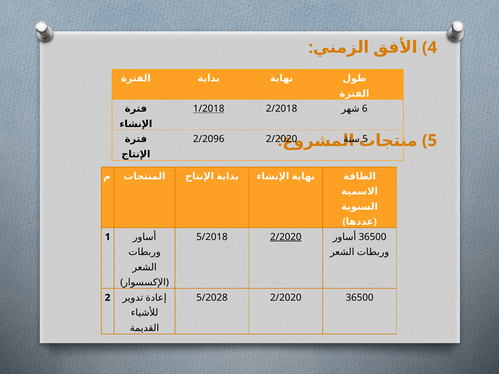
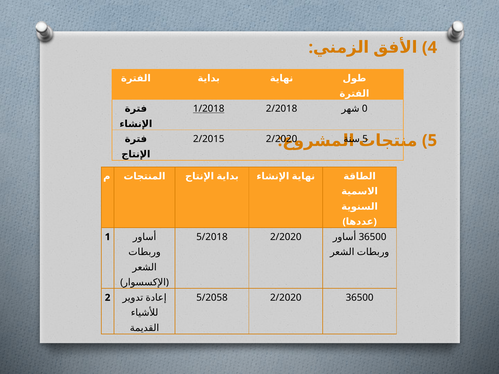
6: 6 -> 0 (365, 109)
2/2096: 2/2096 -> 2/2015 (209, 139)
2/2020 underline: present -> none (286, 237)
5/2028: 5/2028 -> 5/2058 (212, 298)
